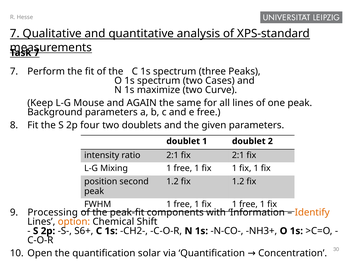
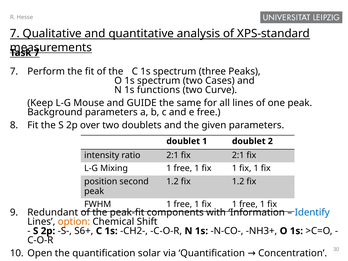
maximize: maximize -> functions (158, 90)
AGAIN: AGAIN -> GUIDE (142, 103)
four: four -> over (90, 125)
Processing: Processing -> Redundant (53, 212)
Identify colour: orange -> blue (312, 212)
